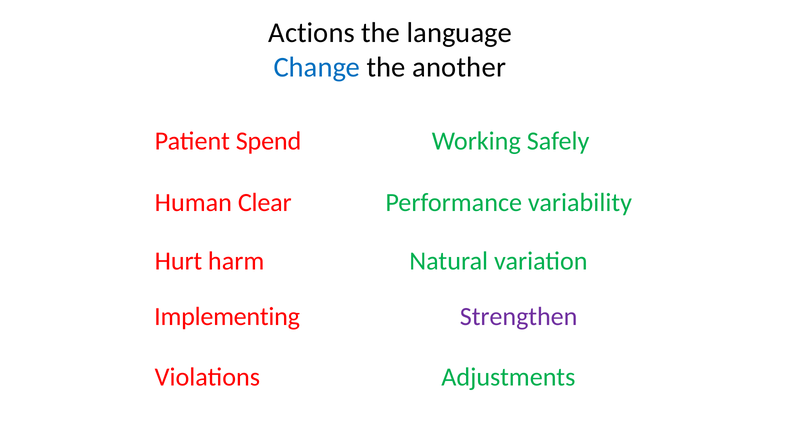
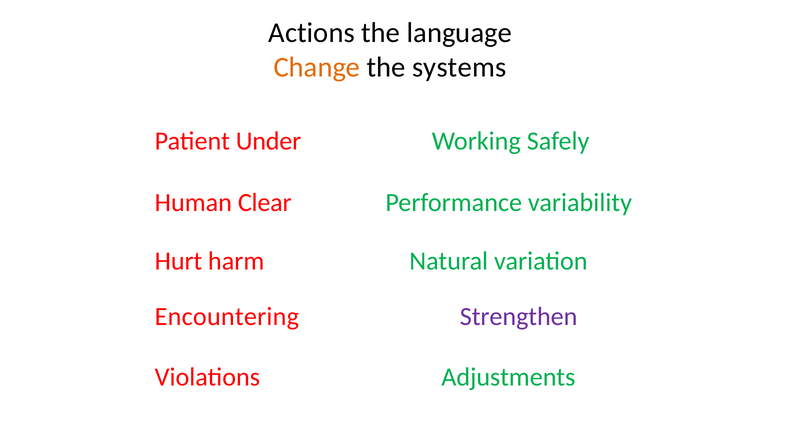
Change colour: blue -> orange (317, 67)
another: another -> systems (459, 67)
Spend: Spend -> Under (269, 141)
Implementing: Implementing -> Encountering (227, 316)
